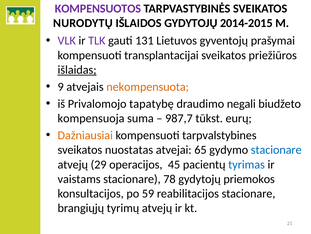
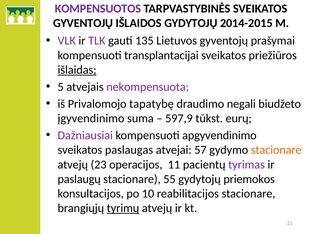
NURODYTŲ: NURODYTŲ -> GYVENTOJŲ (83, 23)
131: 131 -> 135 (144, 41)
9: 9 -> 5 (61, 87)
nekompensuota colour: orange -> purple (148, 87)
kompensuoja: kompensuoja -> įgyvendinimo (91, 118)
987,7: 987,7 -> 597,9 (179, 118)
Dažniausiai colour: orange -> purple (85, 135)
tarpvalstybines: tarpvalstybines -> apgyvendinimo (219, 135)
nuostatas: nuostatas -> paslaugas (129, 149)
65: 65 -> 57 (200, 149)
stacionare colour: blue -> orange (276, 149)
29: 29 -> 23 (99, 164)
45: 45 -> 11 (174, 164)
tyrimas colour: blue -> purple (247, 164)
vaistams: vaistams -> paslaugų (79, 179)
78: 78 -> 55 (169, 179)
59: 59 -> 10 (148, 193)
tyrimų underline: none -> present (123, 208)
